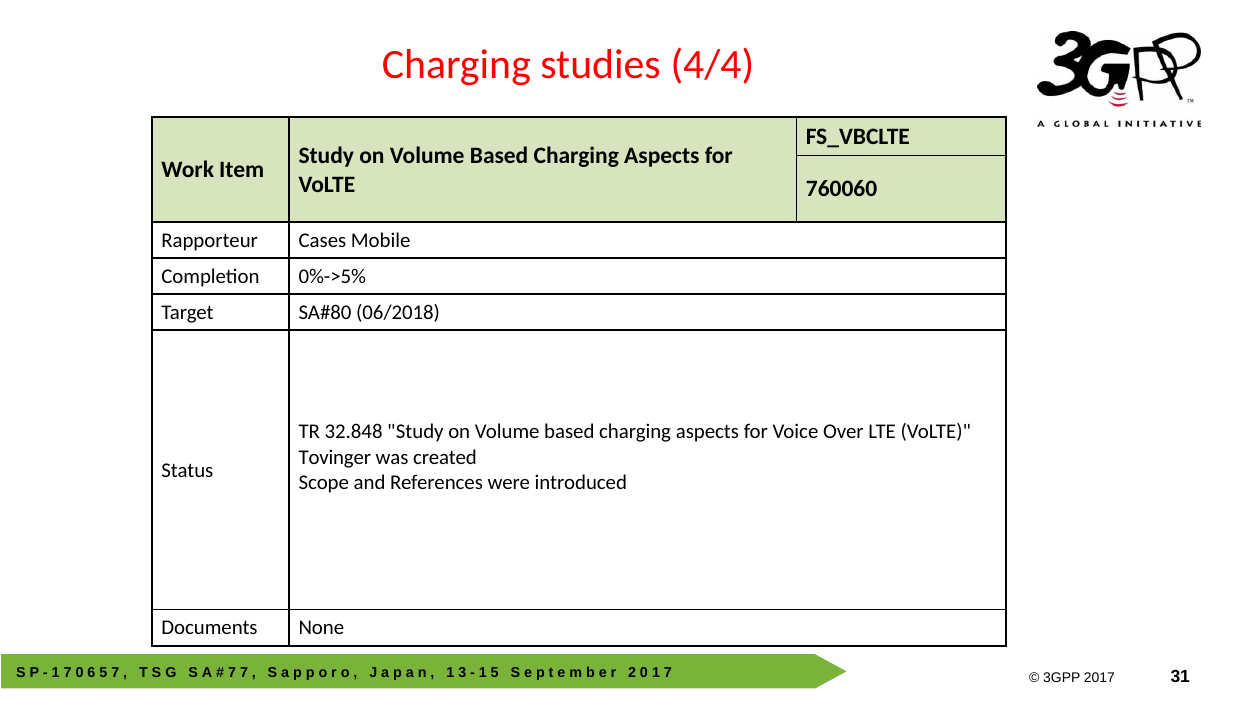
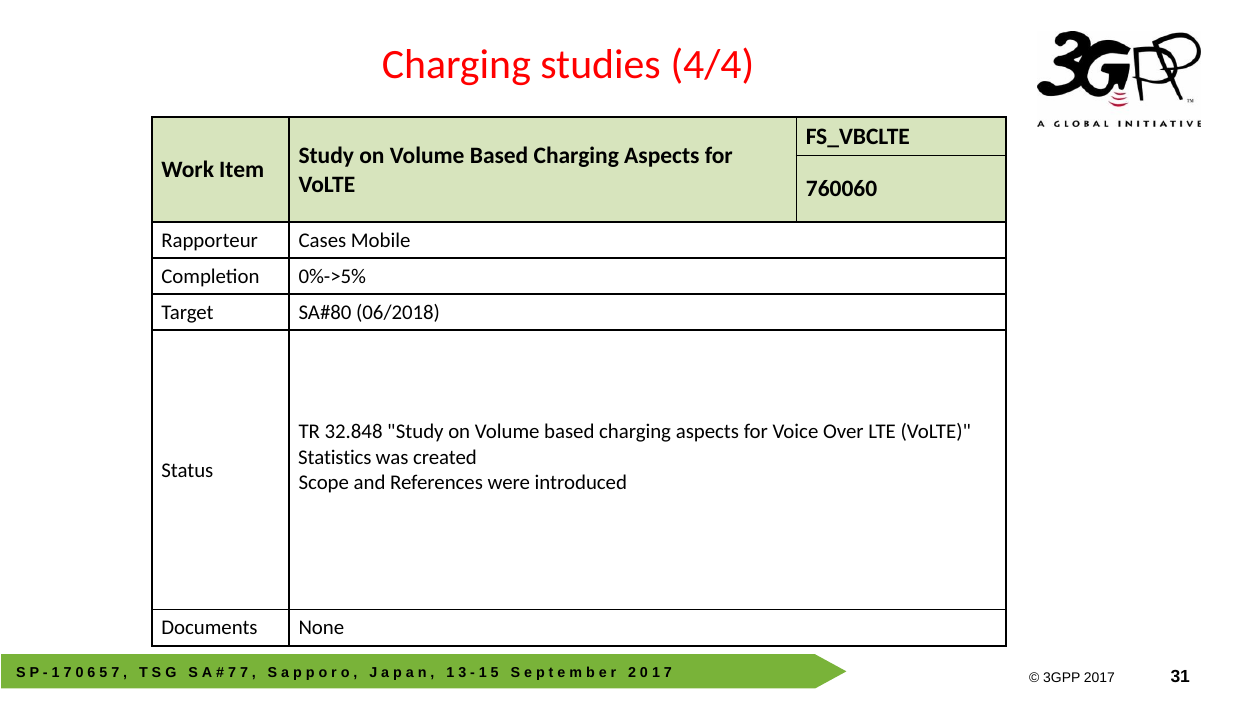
Tovinger: Tovinger -> Statistics (335, 457)
